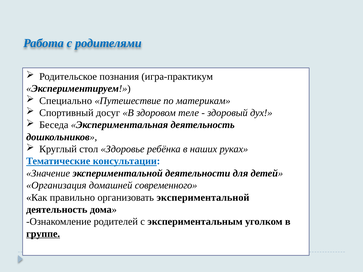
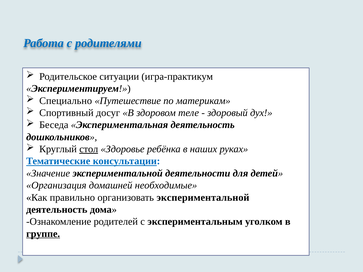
познания: познания -> ситуации (119, 77)
стол underline: none -> present (89, 149)
современного: современного -> необходимые (166, 186)
